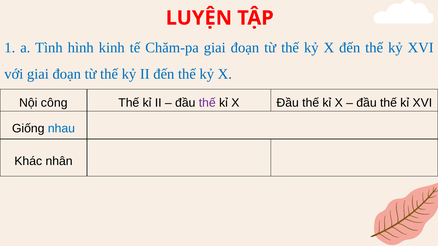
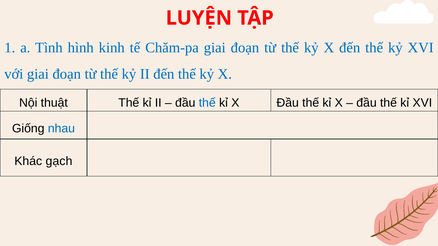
công: công -> thuật (54, 103)
thế colour: purple -> blue (207, 103)
nhân: nhân -> gạch (59, 161)
